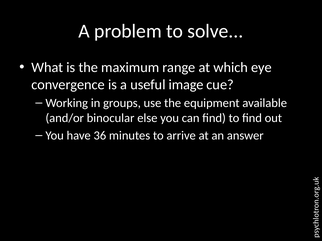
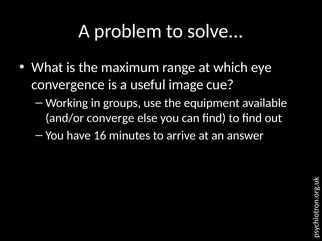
binocular: binocular -> converge (111, 118)
36: 36 -> 16 (100, 136)
